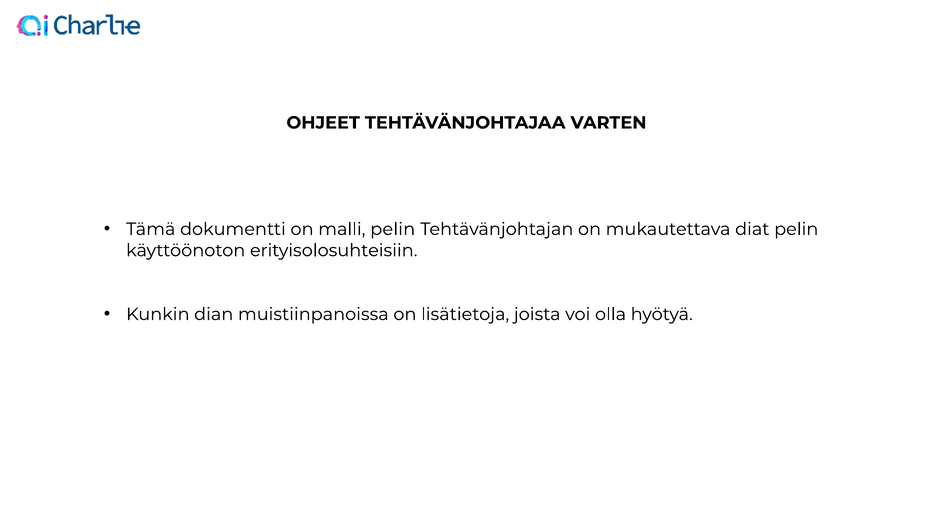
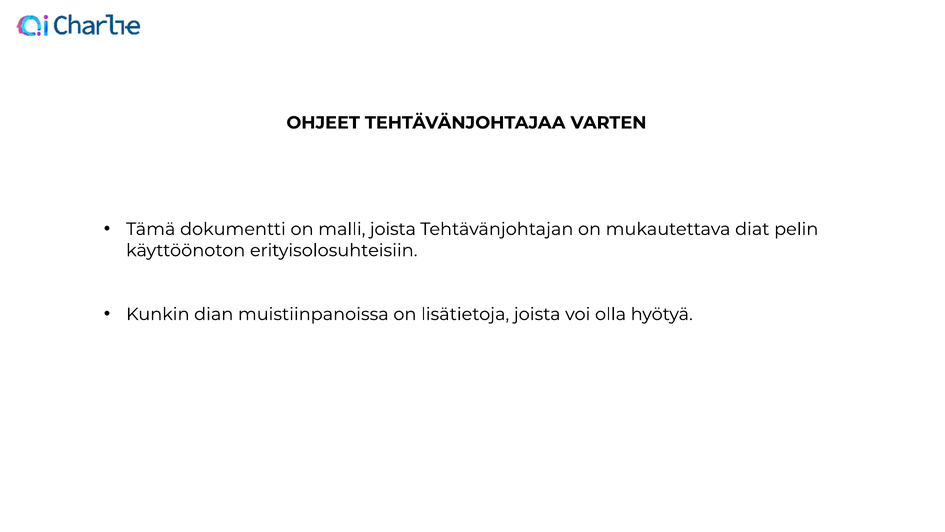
malli pelin: pelin -> joista (393, 229)
